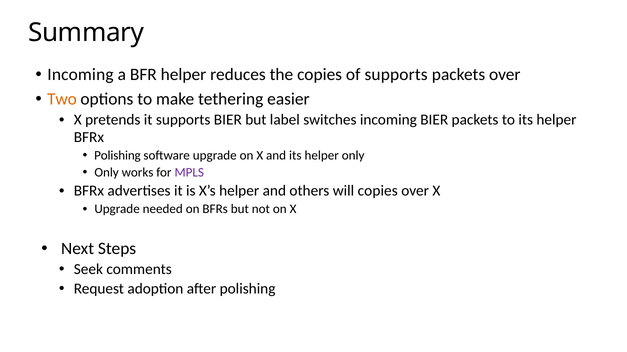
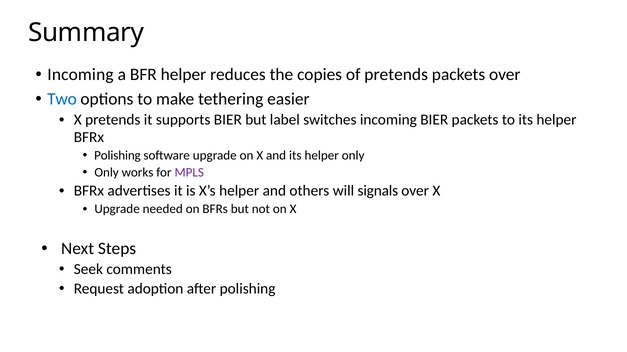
of supports: supports -> pretends (396, 75)
Two colour: orange -> blue (62, 99)
will copies: copies -> signals (378, 191)
